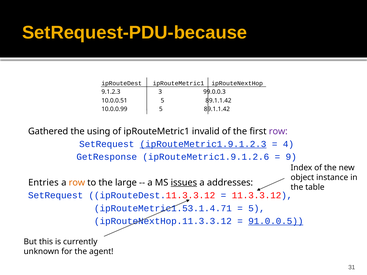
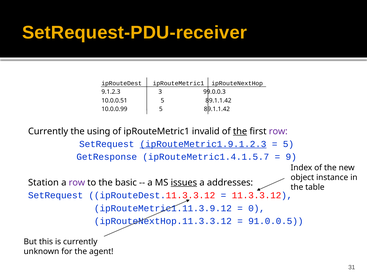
SetRequest-PDU-because: SetRequest-PDU-because -> SetRequest-PDU-receiver (135, 33)
Gathered: Gathered -> Currently (48, 131)
the underline: none -> present (240, 131)
4: 4 -> 5 (288, 144)
ipRouteMetric1.9.1.2.6: ipRouteMetric1.9.1.2.6 -> ipRouteMetric1.4.1.5.7 (206, 157)
Entries: Entries -> Station (43, 183)
row colour: orange -> purple (77, 183)
large: large -> basic (126, 183)
ipRouteMetric1.53.1.4.71: ipRouteMetric1.53.1.4.71 -> ipRouteMetric1.11.3.9.12 (163, 208)
5: 5 -> 0 (257, 208)
91.0.0.5 underline: present -> none (276, 221)
